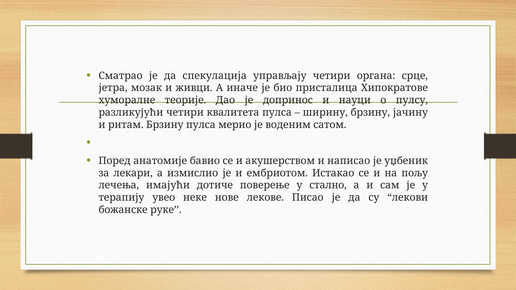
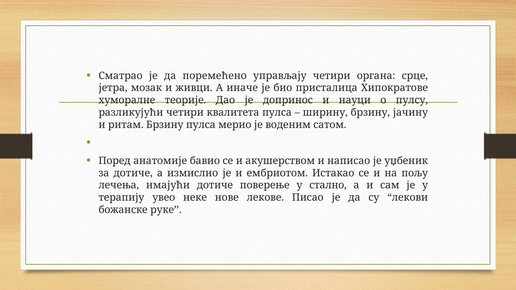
спекулација: спекулација -> поремећено (215, 76)
за лекари: лекари -> дотиче (133, 173)
